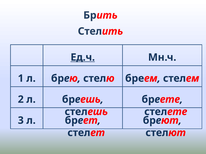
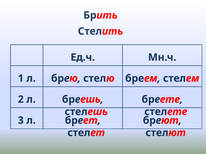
Ед.ч underline: present -> none (83, 58)
